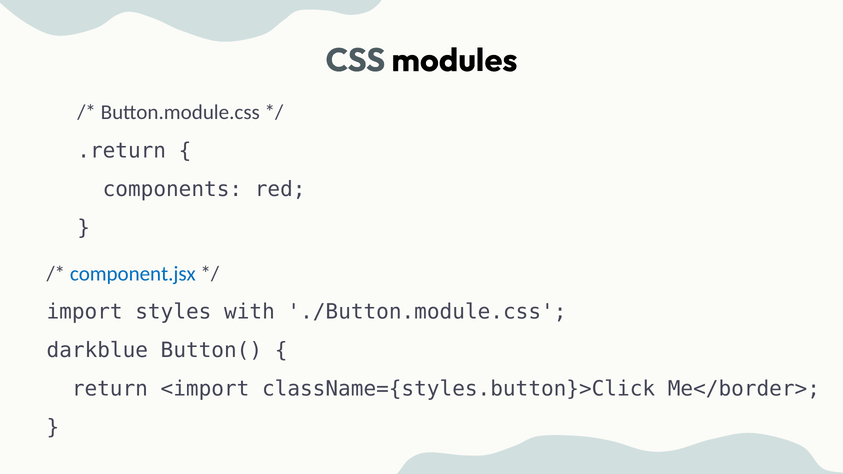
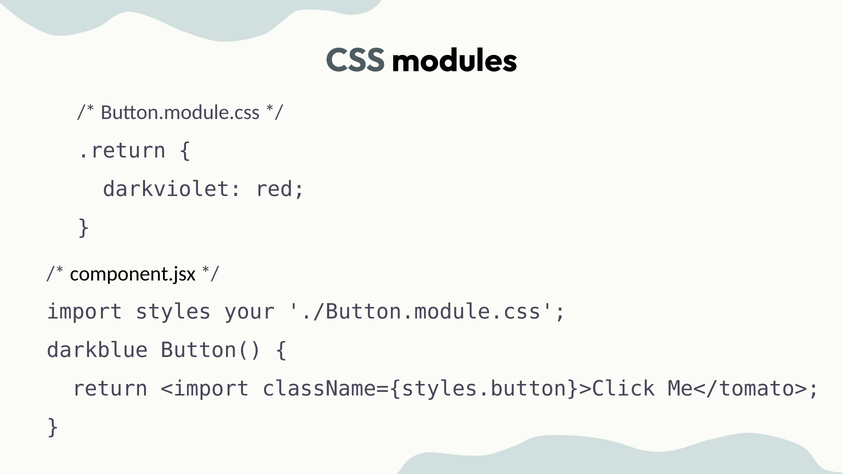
components: components -> darkviolet (172, 189)
component.jsx colour: blue -> black (133, 274)
with: with -> your (249, 312)
Me</border>: Me</border> -> Me</tomato> (744, 389)
